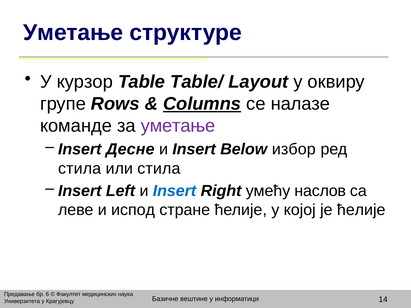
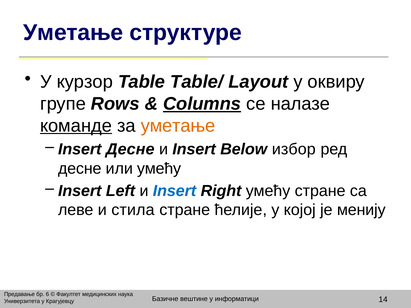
команде underline: none -> present (76, 126)
уметање colour: purple -> orange (178, 126)
стила: стила -> десне (80, 169)
или стила: стила -> умећу (159, 169)
умећу наслов: наслов -> стране (320, 191)
испод: испод -> стила (133, 210)
је ћелије: ћелије -> менију (361, 210)
